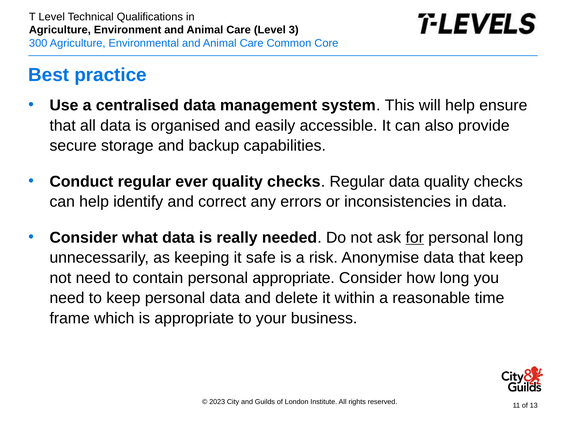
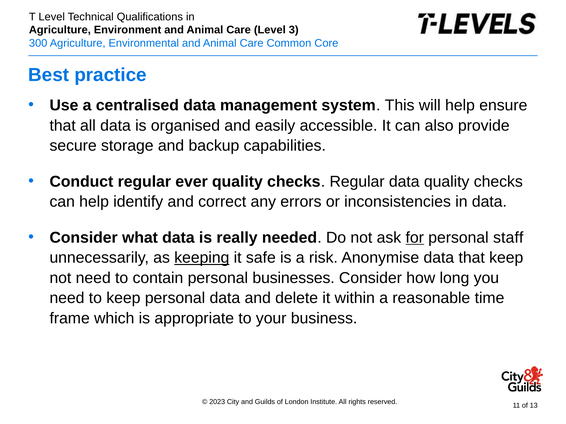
personal long: long -> staff (508, 238)
keeping underline: none -> present (202, 258)
personal appropriate: appropriate -> businesses (294, 278)
